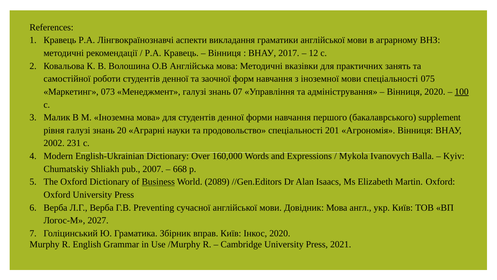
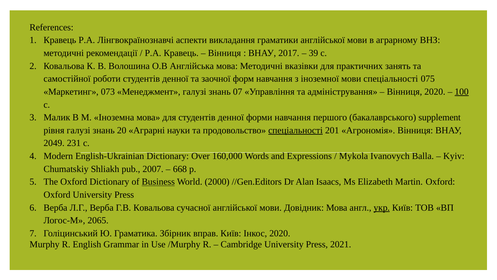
12: 12 -> 39 (313, 53)
спеціальності underline: none -> present (296, 130)
2002: 2002 -> 2049 (54, 143)
2089: 2089 -> 2000 (217, 182)
Г.В Preventing: Preventing -> Ковальова (154, 207)
укр underline: none -> present (382, 207)
2027: 2027 -> 2065 (98, 220)
